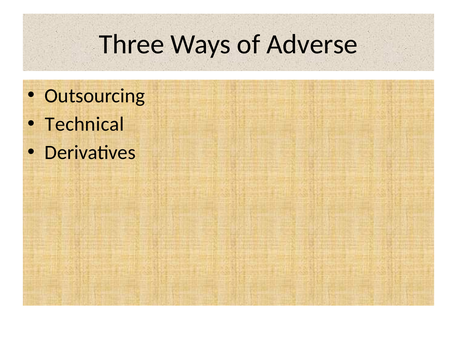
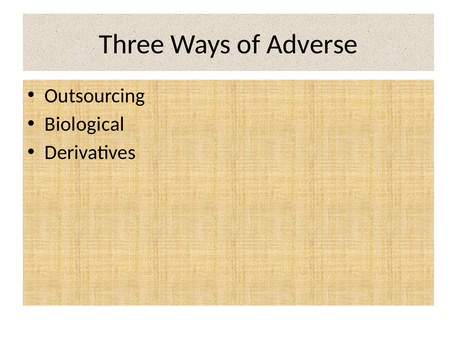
Technical: Technical -> Biological (85, 124)
